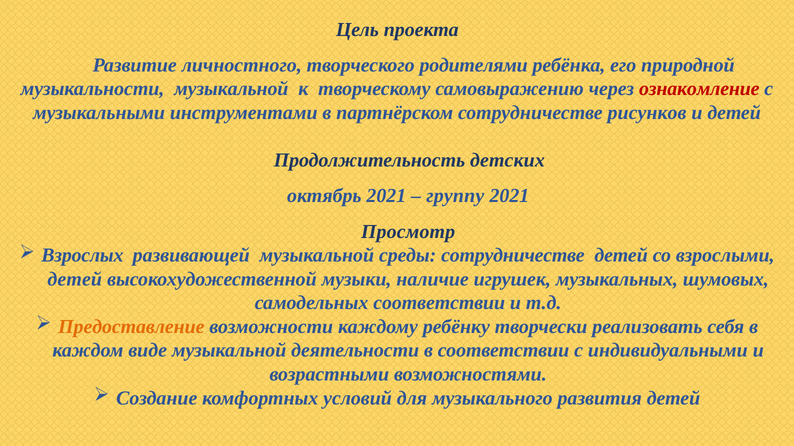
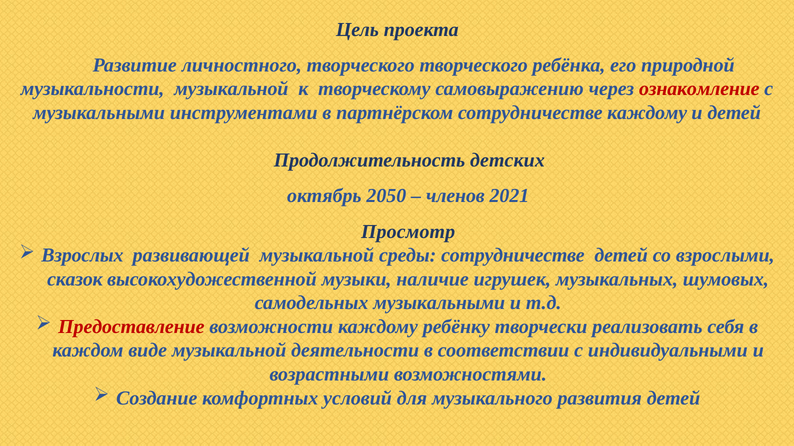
творческого родителями: родителями -> творческого (474, 65)
сотрудничестве рисунков: рисунков -> каждому (647, 113)
октябрь 2021: 2021 -> 2050 (386, 196)
группу: группу -> членов (455, 196)
детей: детей -> сказок (75, 279)
самодельных соответствии: соответствии -> музыкальными (439, 303)
Предоставление colour: orange -> red (131, 327)
